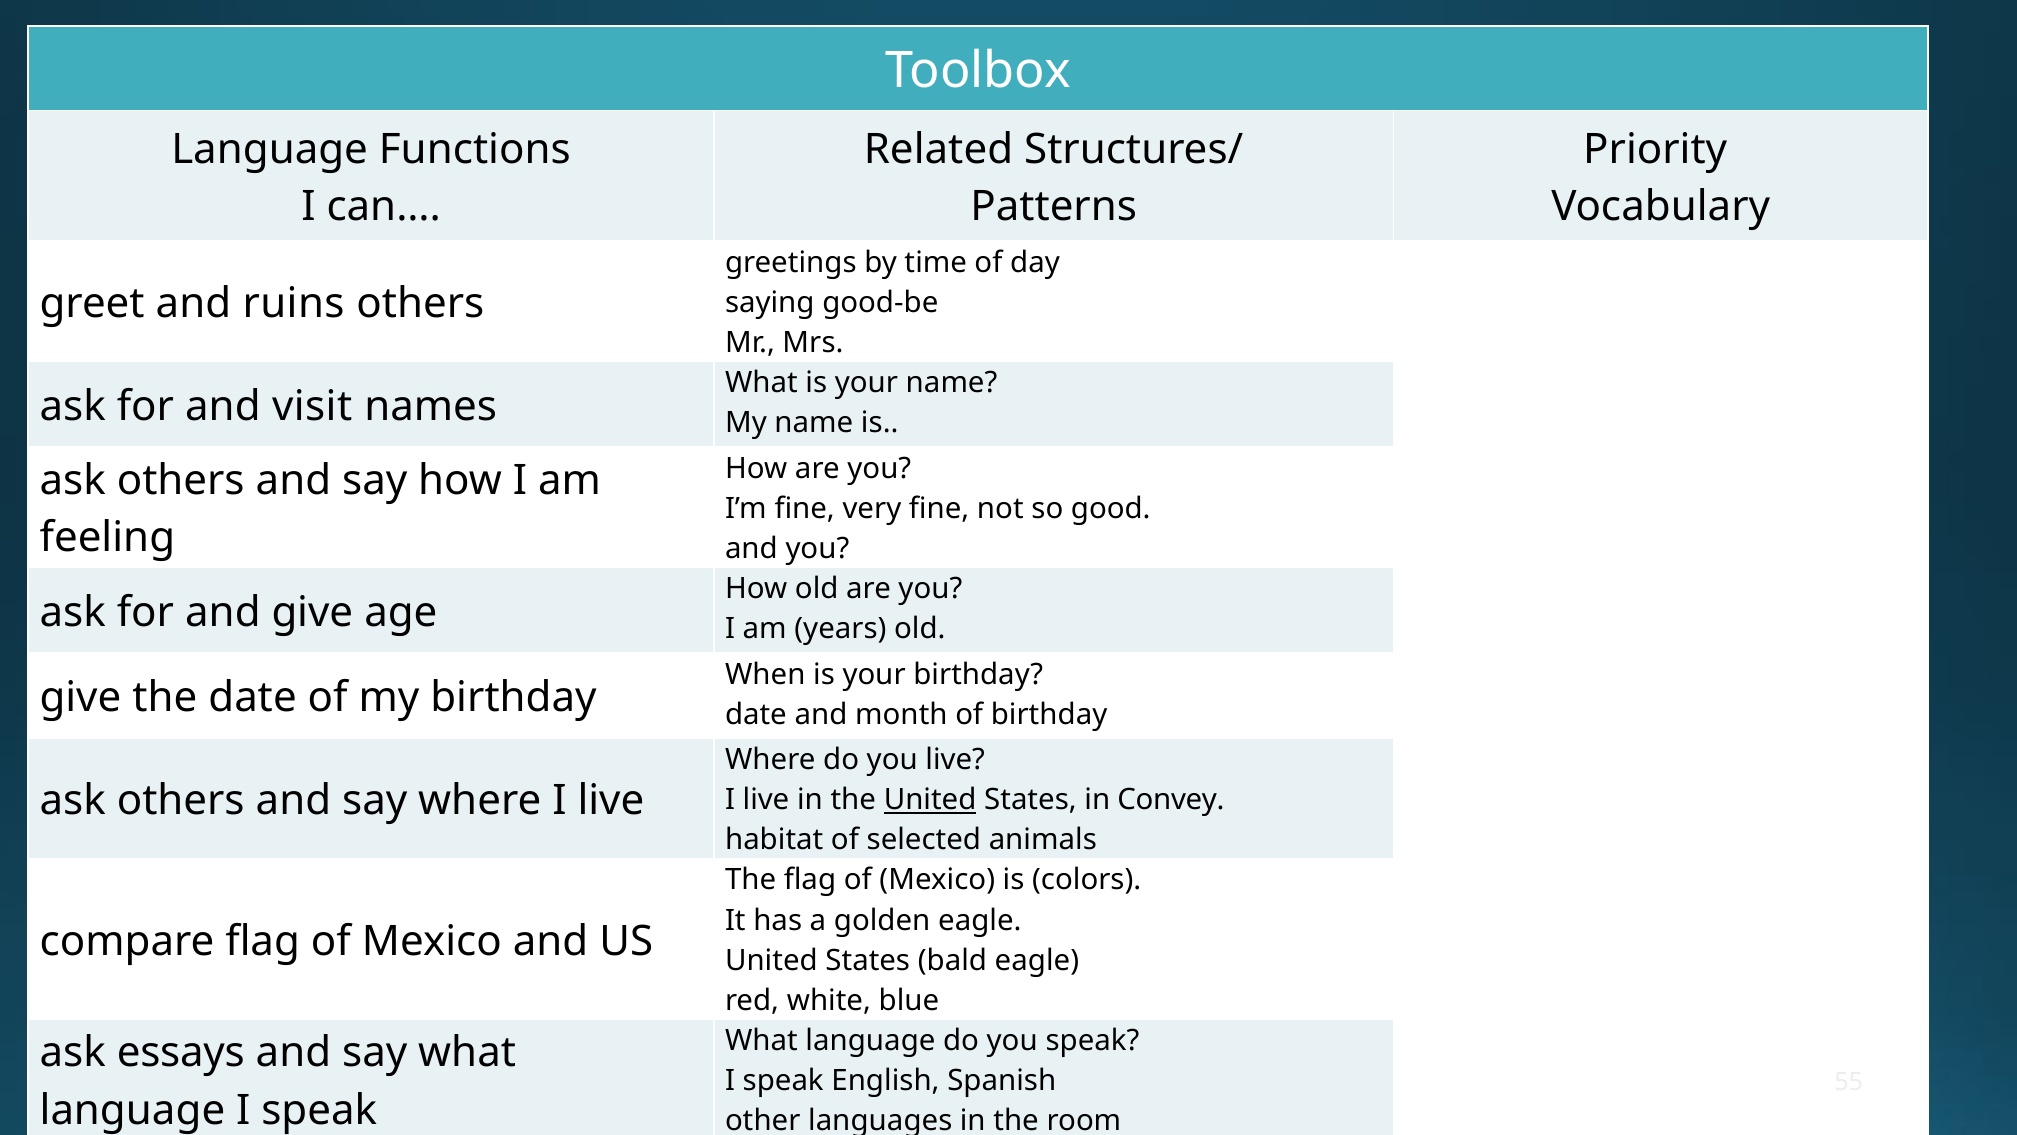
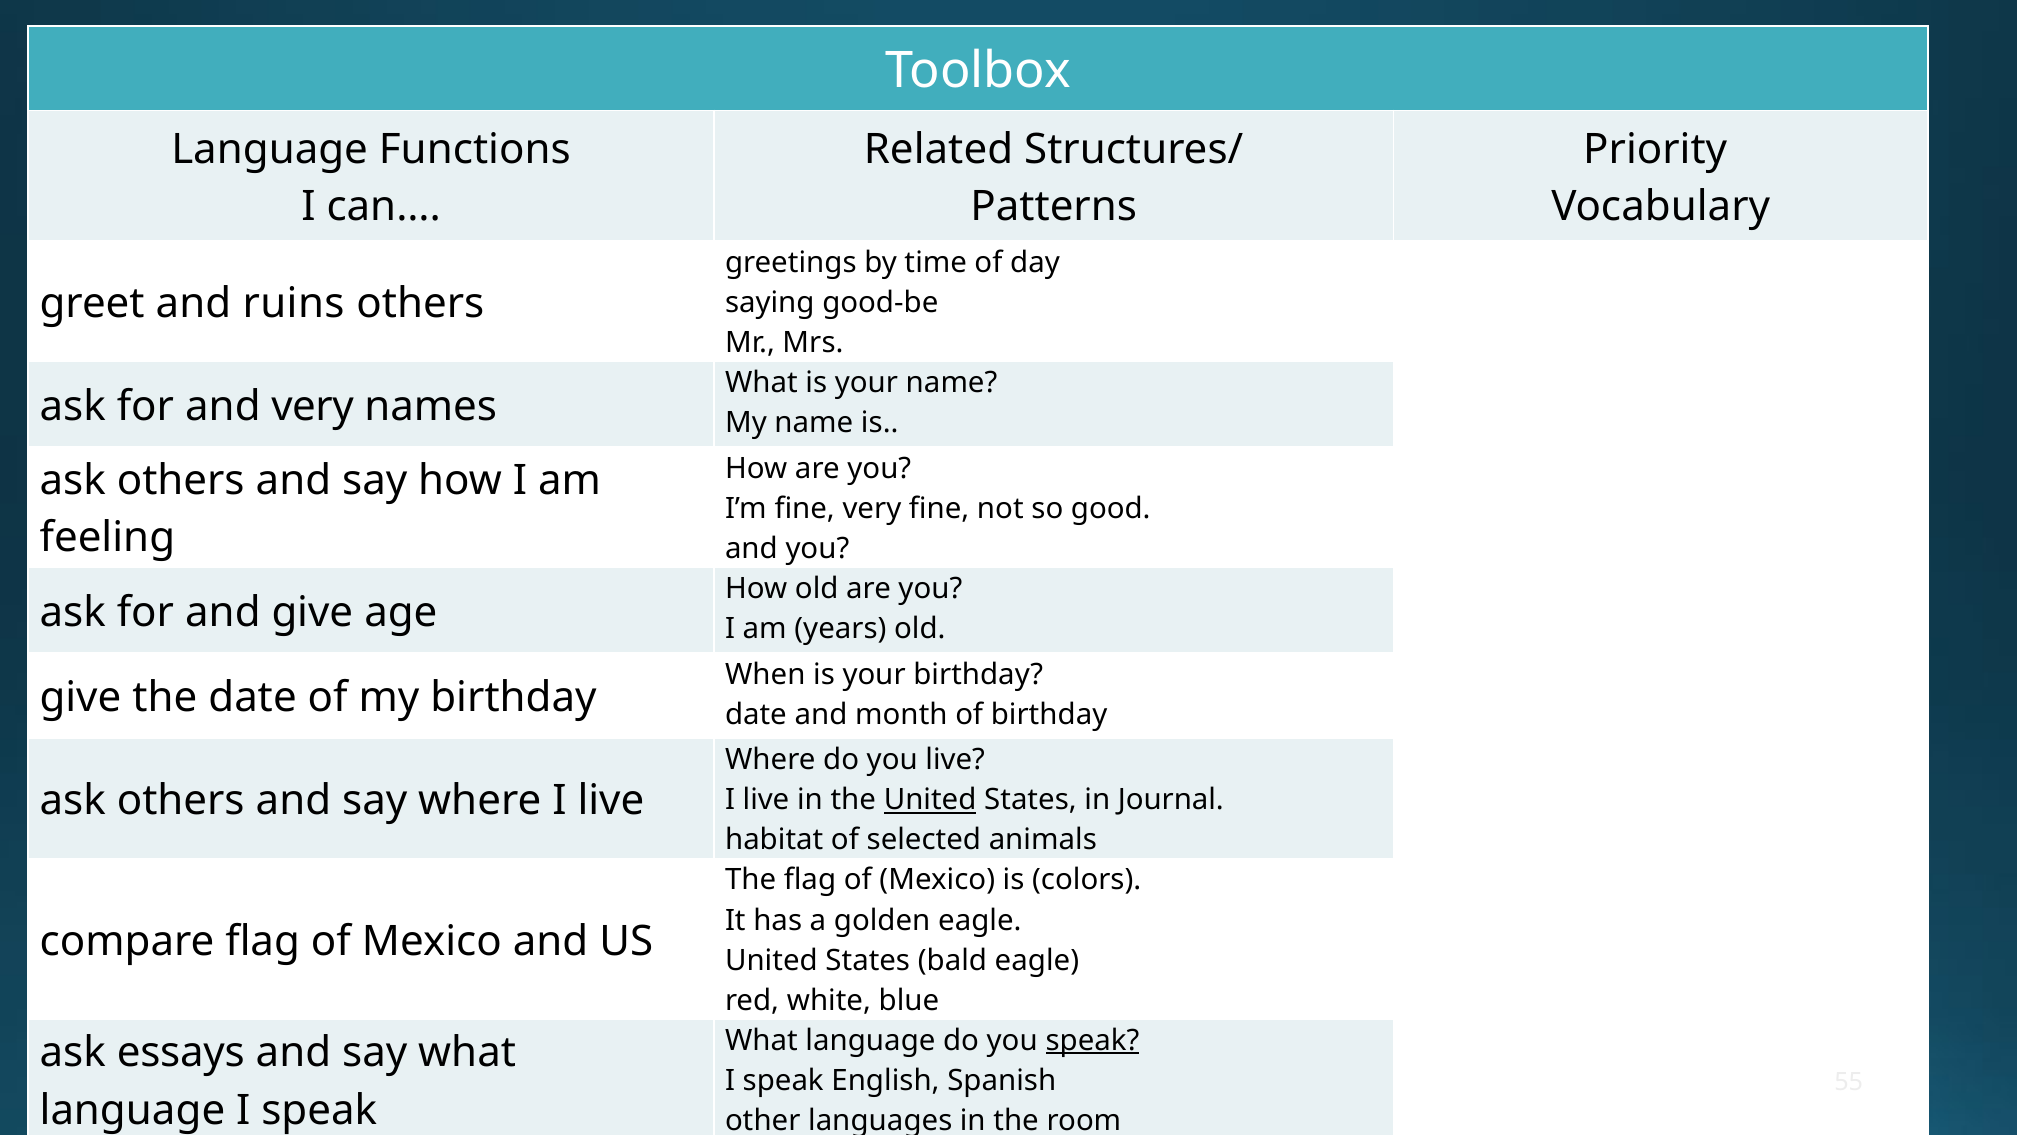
and visit: visit -> very (313, 406)
Convey: Convey -> Journal (1171, 800)
speak underline: none -> present (1092, 1040)
